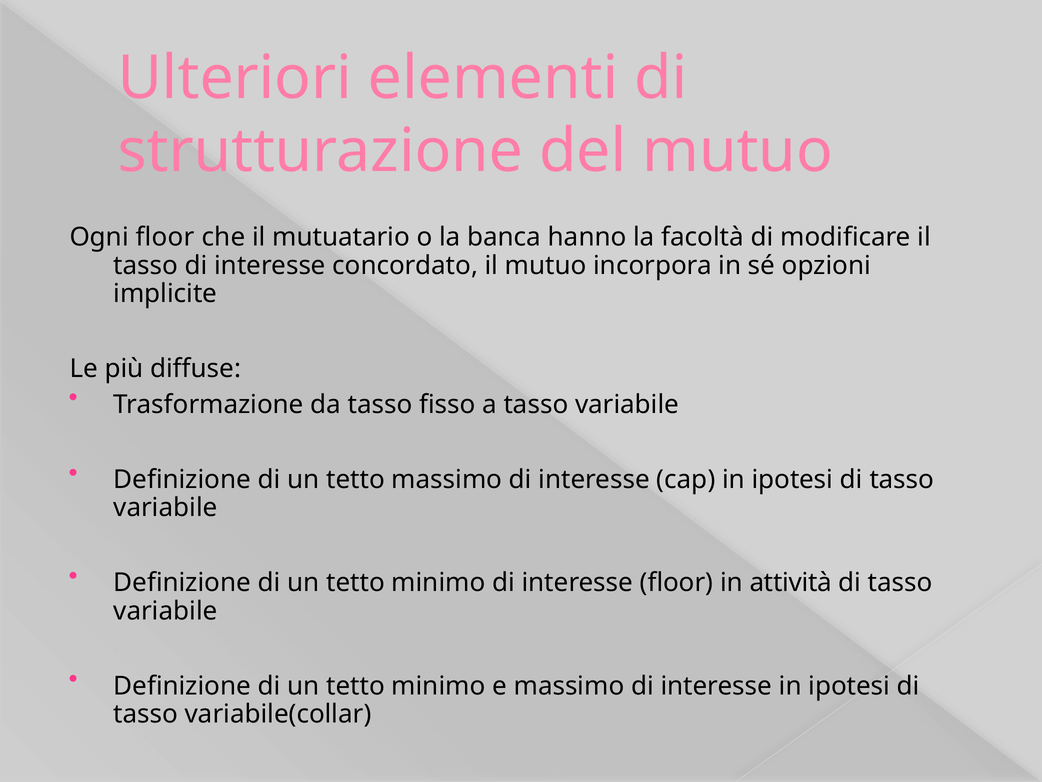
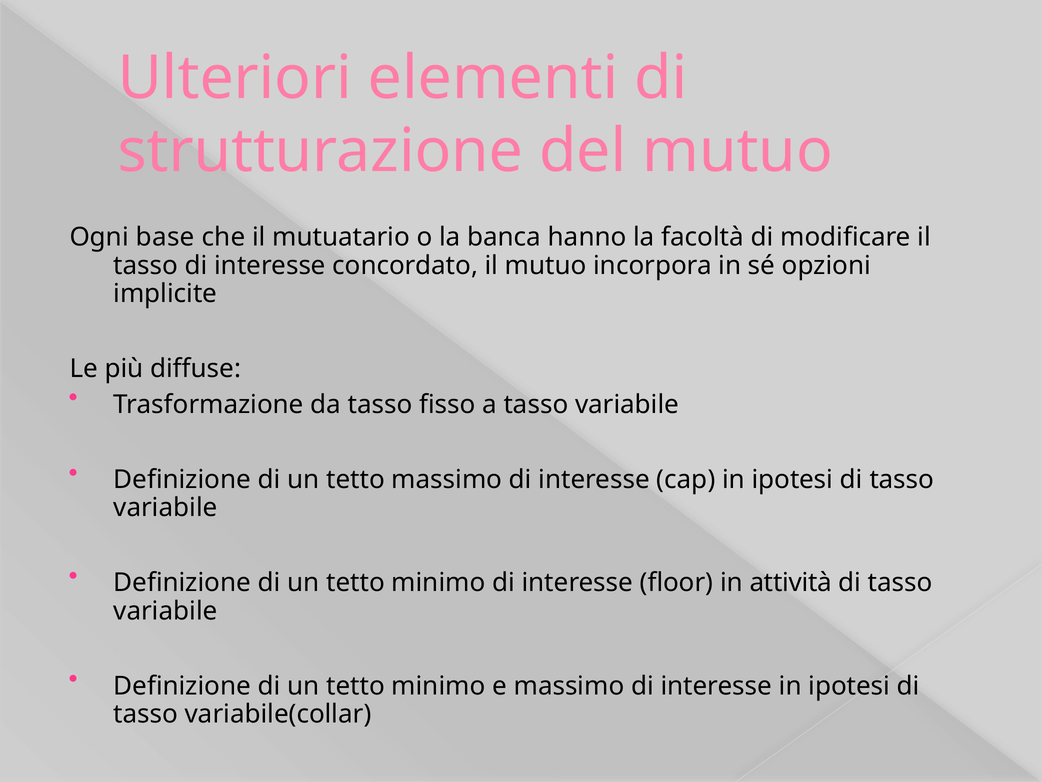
Ogni floor: floor -> base (165, 237)
